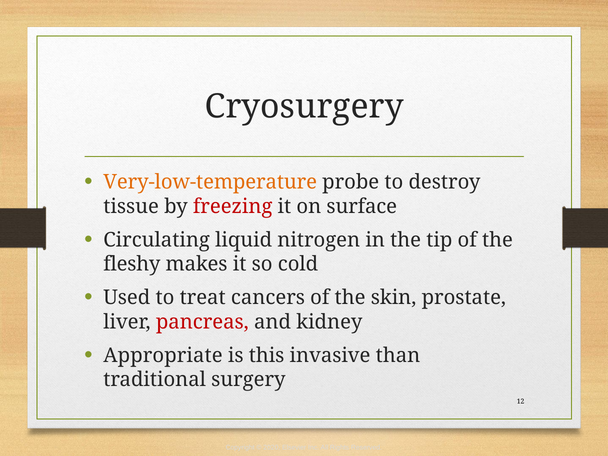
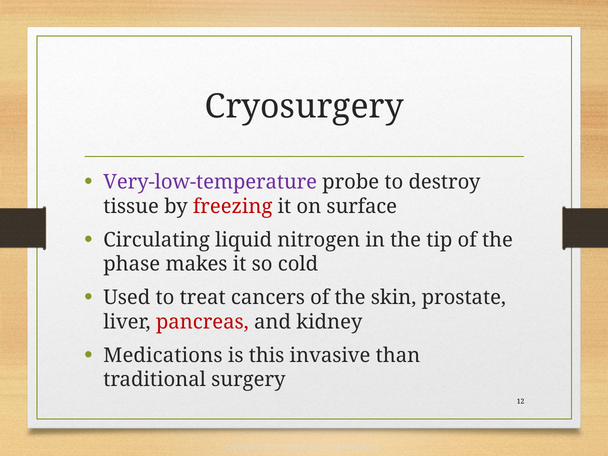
Very-low-temperature colour: orange -> purple (210, 182)
fleshy: fleshy -> phase (132, 264)
Appropriate: Appropriate -> Medications (163, 355)
